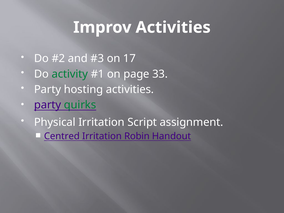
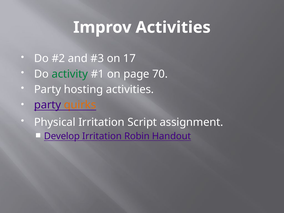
33: 33 -> 70 (160, 74)
quirks colour: green -> orange (80, 105)
Centred: Centred -> Develop (62, 136)
